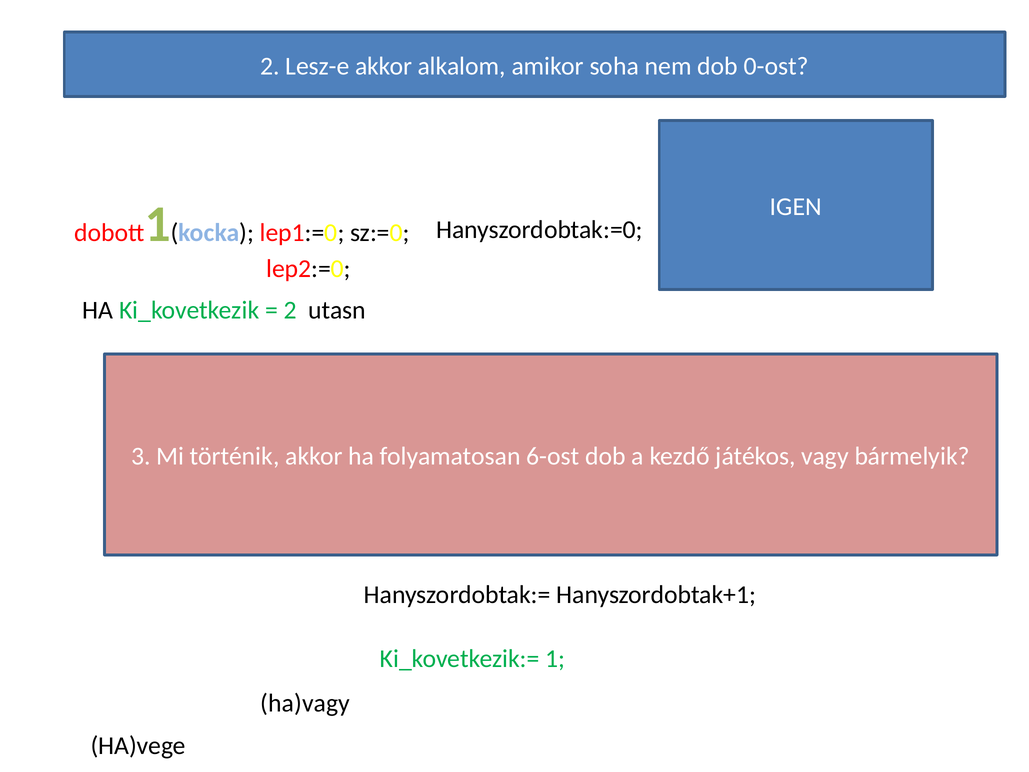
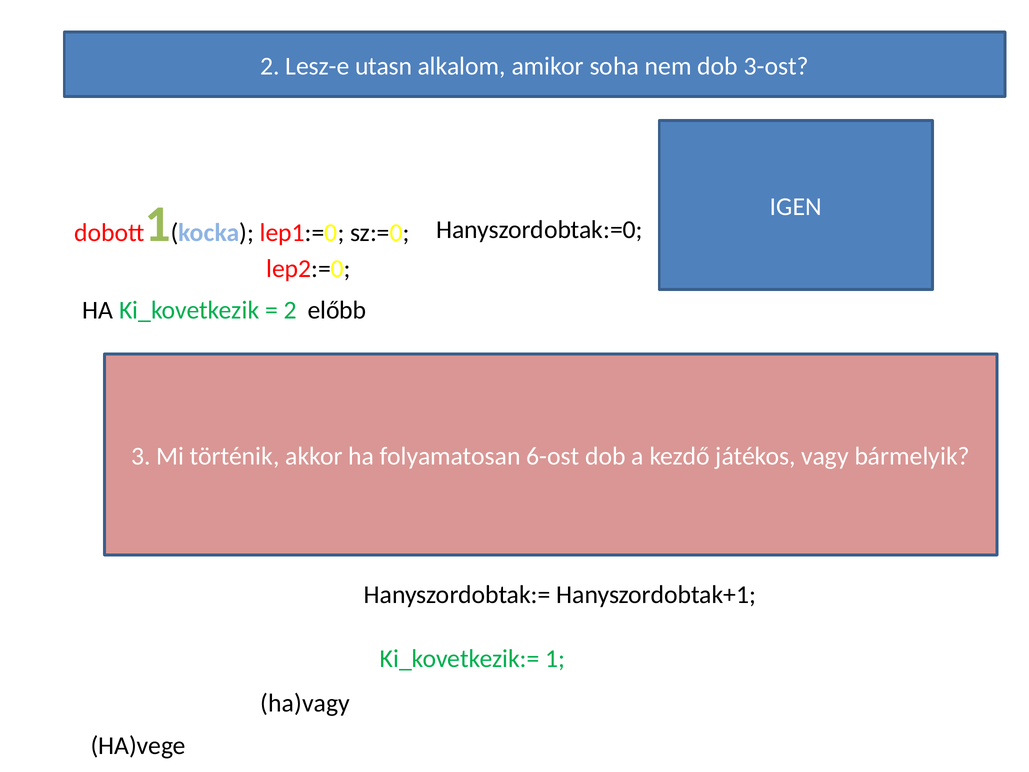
Lesz-e akkor: akkor -> utasn (384, 66)
0-ost: 0-ost -> 3-ost (776, 66)
utasn: utasn -> előbb (337, 310)
